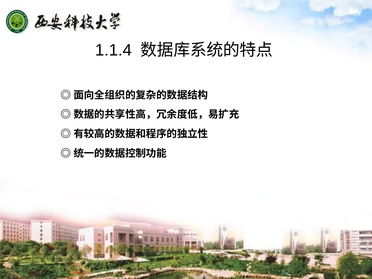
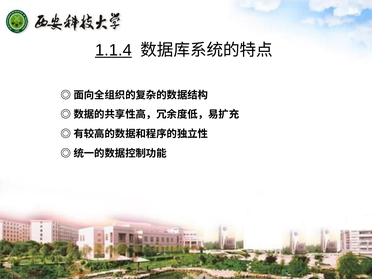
1.1.4 underline: none -> present (113, 50)
